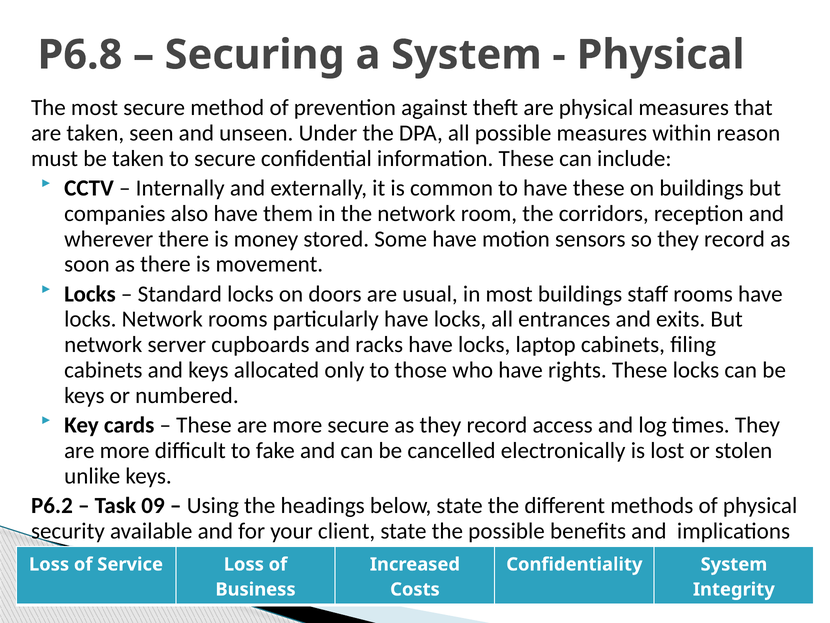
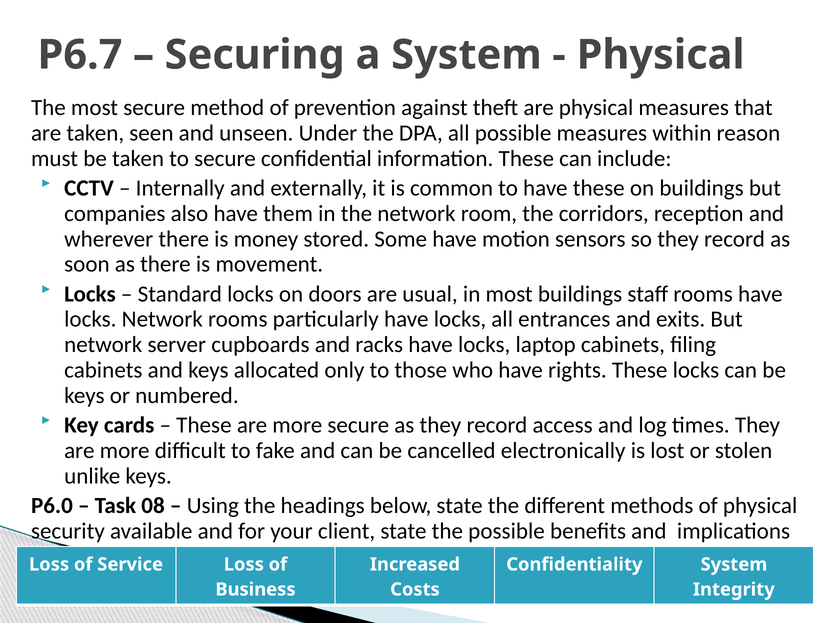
P6.8: P6.8 -> P6.7 (80, 55)
P6.2: P6.2 -> P6.0 (52, 505)
09: 09 -> 08 (153, 505)
